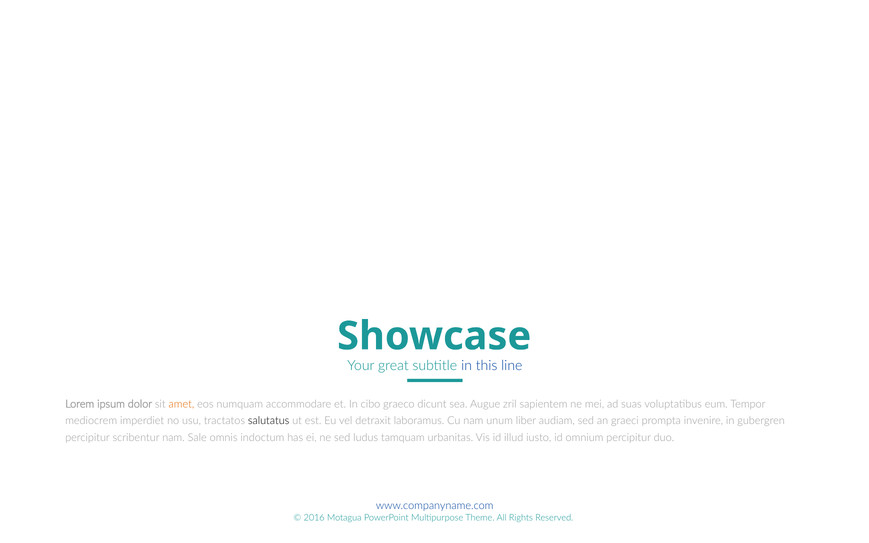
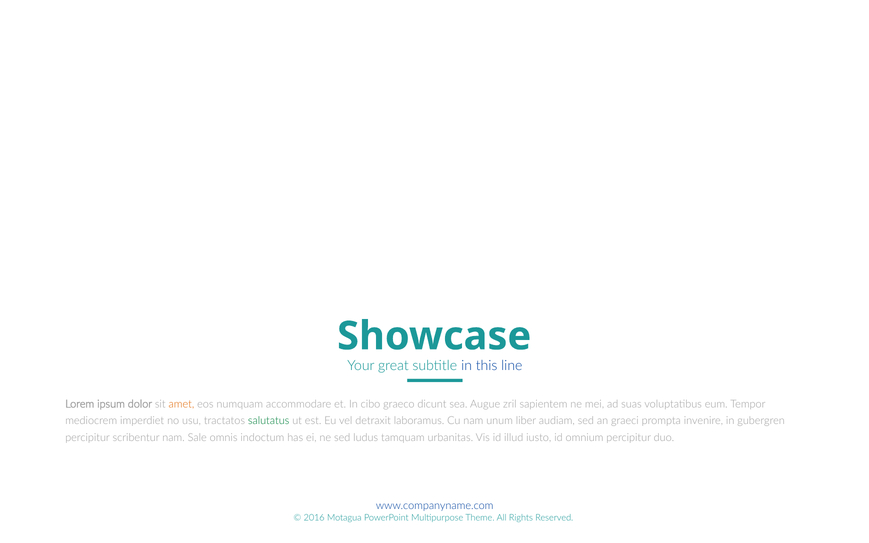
salutatus colour: black -> green (269, 421)
